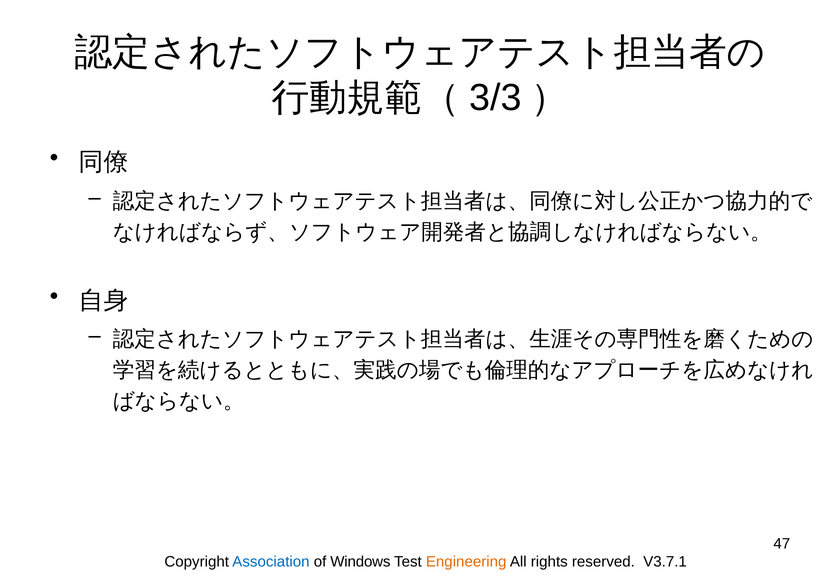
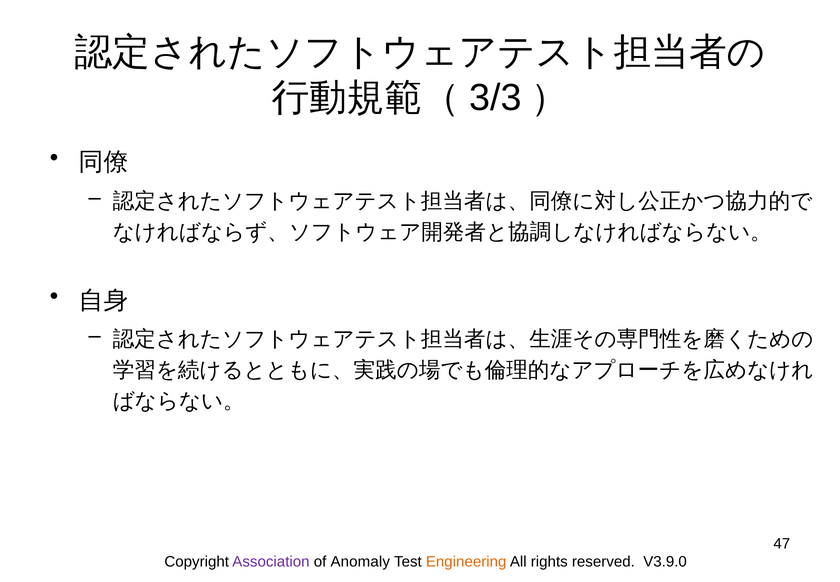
Association colour: blue -> purple (271, 561)
Windows: Windows -> Anomaly (360, 561)
V3.7.1: V3.7.1 -> V3.9.0 (665, 561)
